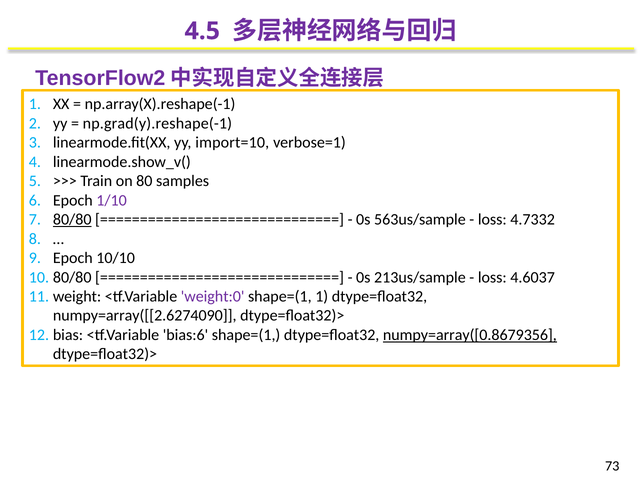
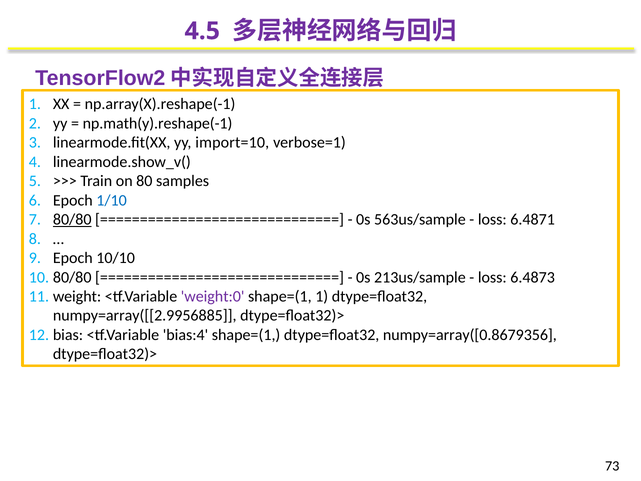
np.grad(y).reshape(-1: np.grad(y).reshape(-1 -> np.math(y).reshape(-1 (158, 123)
1/10 colour: purple -> blue (112, 200)
4.7332: 4.7332 -> 6.4871 (533, 219)
4.6037: 4.6037 -> 6.4873 (533, 277)
numpy=array([[2.6274090: numpy=array([[2.6274090 -> numpy=array([[2.9956885 (145, 316)
bias:6: bias:6 -> bias:4 (186, 335)
numpy=array([0.8679356 underline: present -> none (470, 335)
